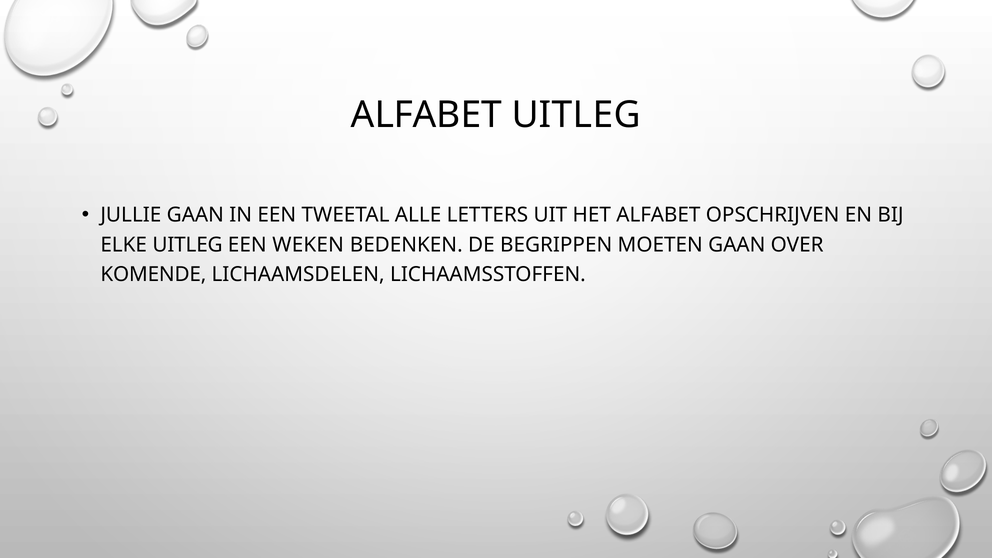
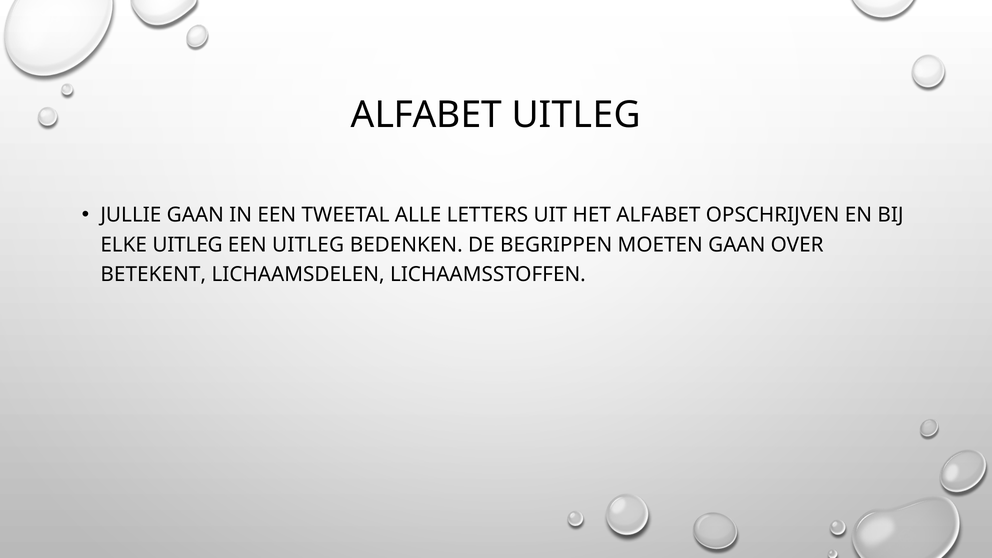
EEN WEKEN: WEKEN -> UITLEG (308, 245)
KOMENDE: KOMENDE -> BETEKENT (153, 275)
